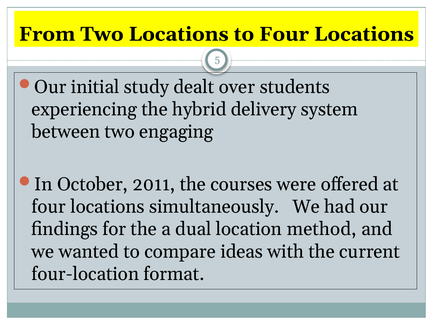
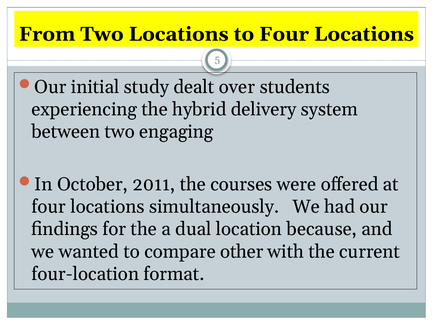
method: method -> because (322, 229)
ideas: ideas -> other (242, 251)
